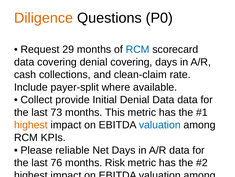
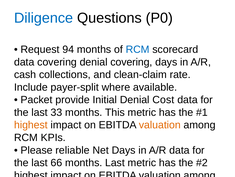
Diligence colour: orange -> blue (44, 18)
29: 29 -> 94 (68, 49)
Collect: Collect -> Packet (37, 99)
Denial Data: Data -> Cost (163, 99)
73: 73 -> 33 (56, 112)
valuation colour: blue -> orange (160, 124)
76: 76 -> 66 (56, 162)
months Risk: Risk -> Last (115, 162)
